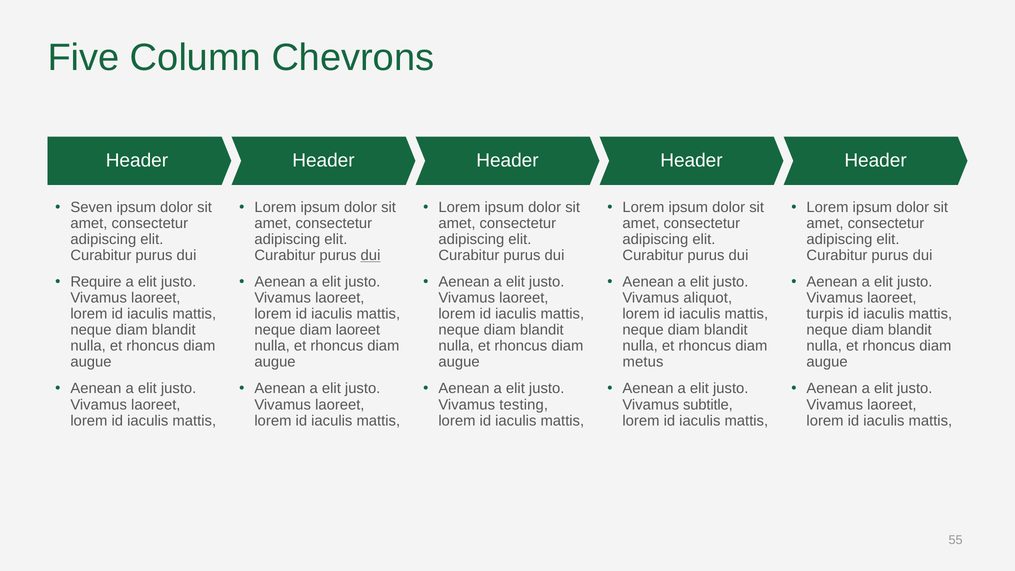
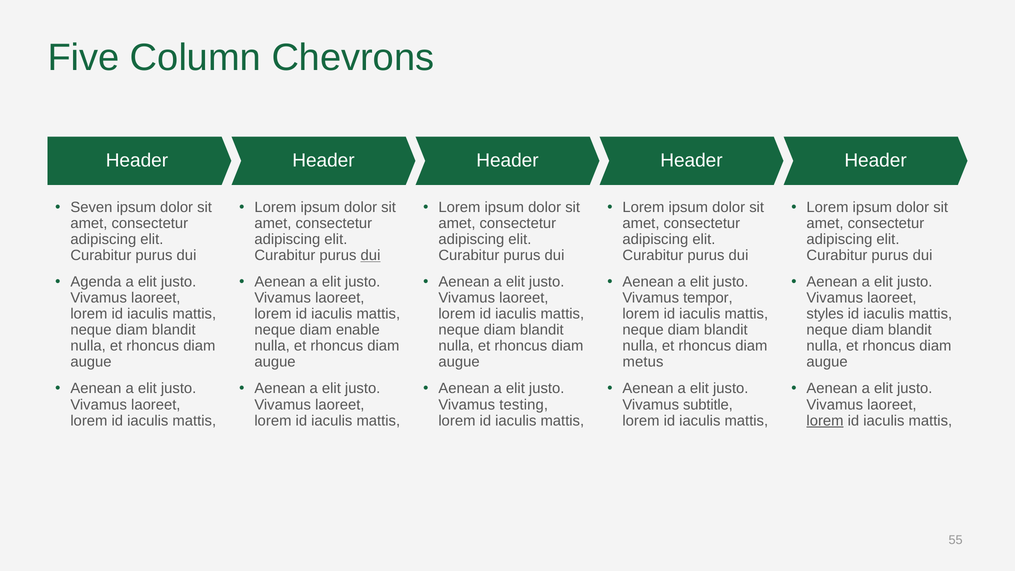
Require: Require -> Agenda (96, 282)
aliquot: aliquot -> tempor (708, 298)
turpis: turpis -> styles (825, 314)
diam laoreet: laoreet -> enable (358, 330)
lorem underline: none -> present (825, 421)
